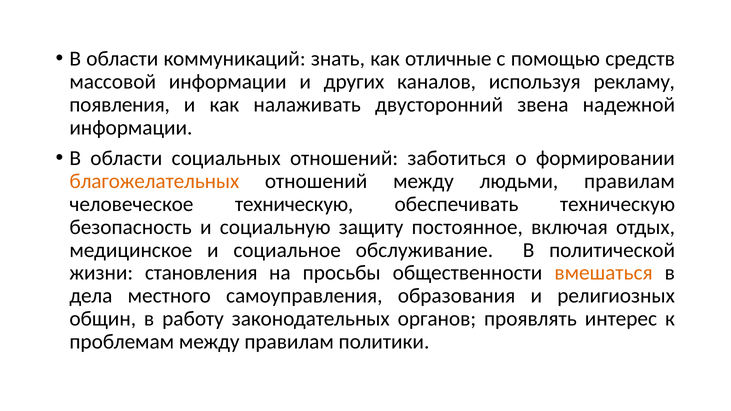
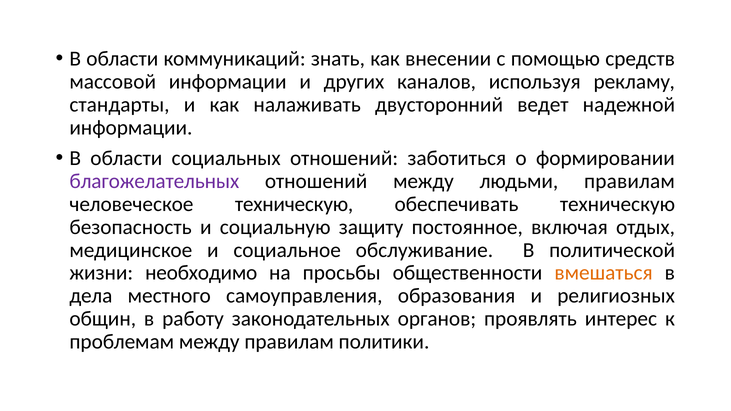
отличные: отличные -> внесении (448, 59)
появления: появления -> стандарты (119, 105)
звена: звена -> ведет (543, 105)
благожелательных colour: orange -> purple (154, 181)
становления: становления -> необходимо (201, 273)
